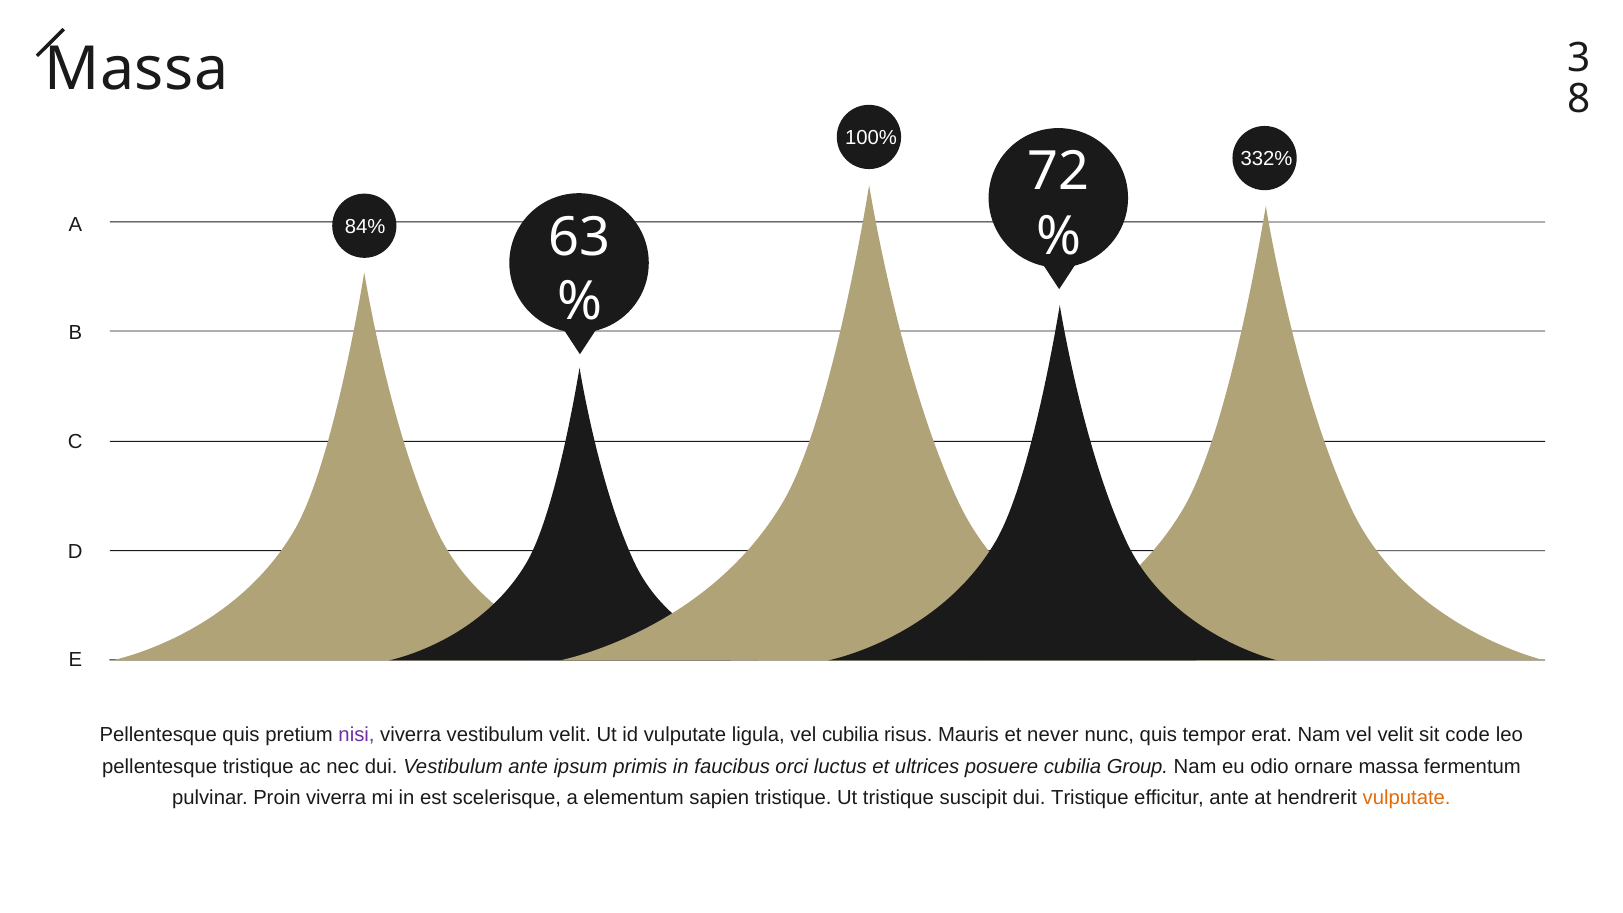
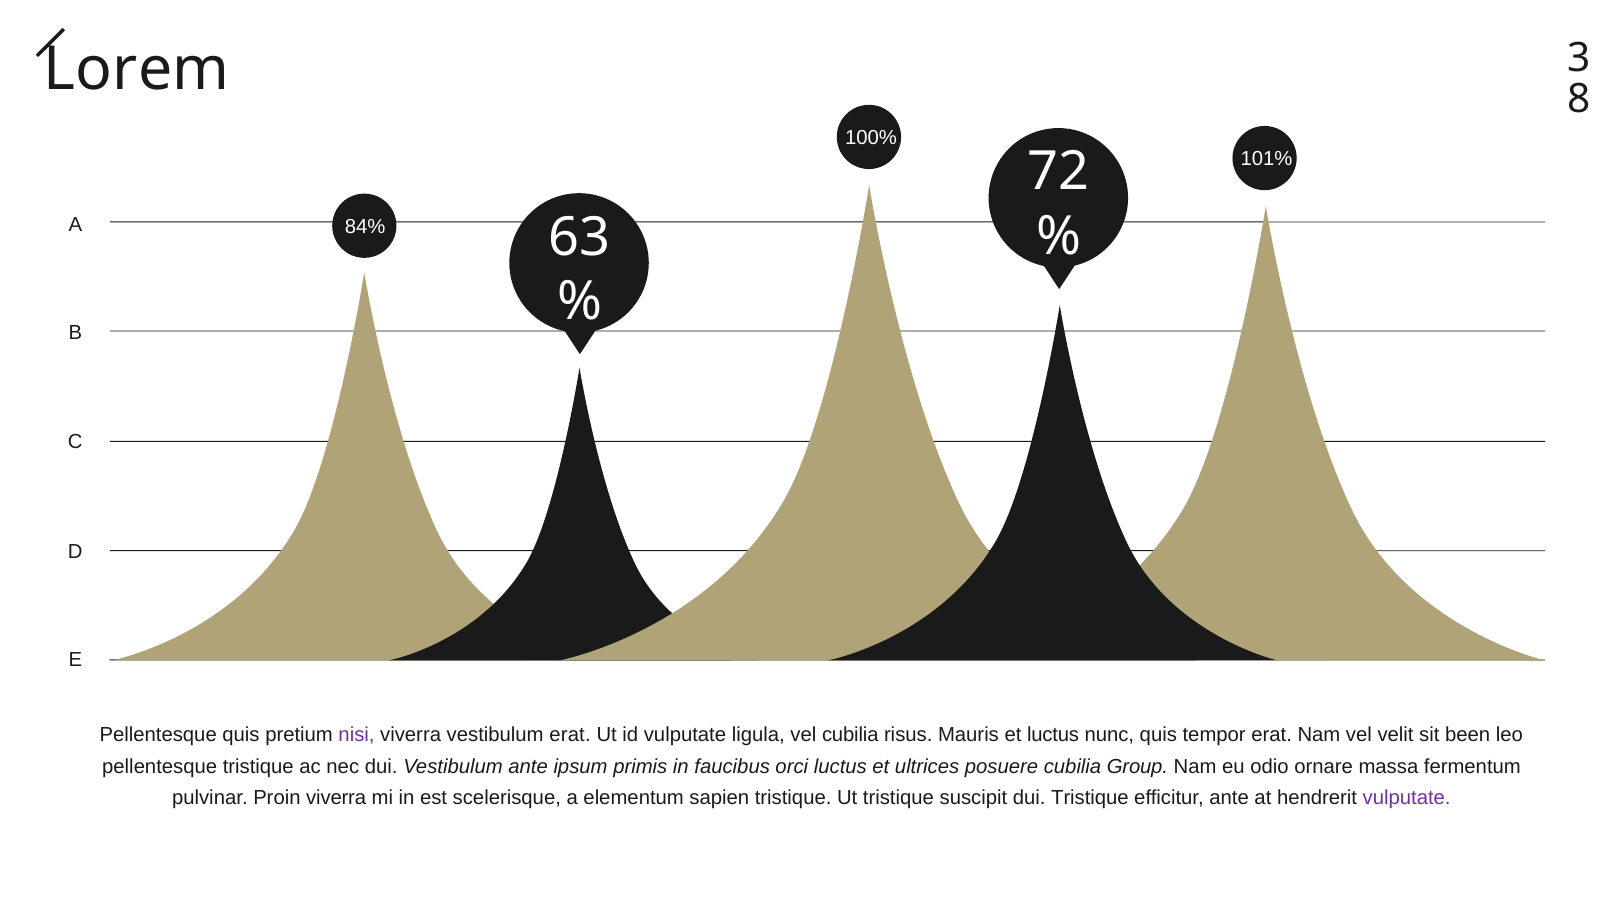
Massa: Massa -> Lorem (136, 70)
332%: 332% -> 101% (1267, 159)
vestibulum velit: velit -> erat (570, 735)
et never: never -> luctus (1053, 735)
code: code -> been (1468, 735)
vulputate colour: orange -> purple (1407, 798)
